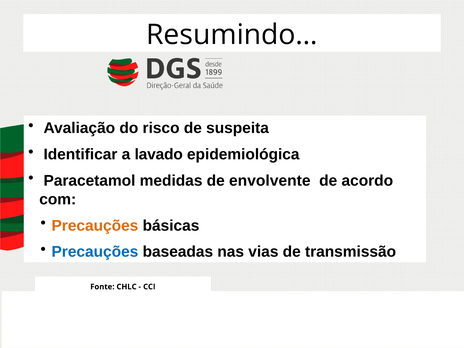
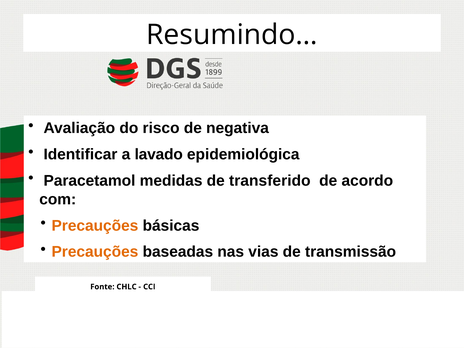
suspeita: suspeita -> negativa (238, 128)
envolvente: envolvente -> transferido (270, 181)
Precauções colour: blue -> orange (95, 252)
